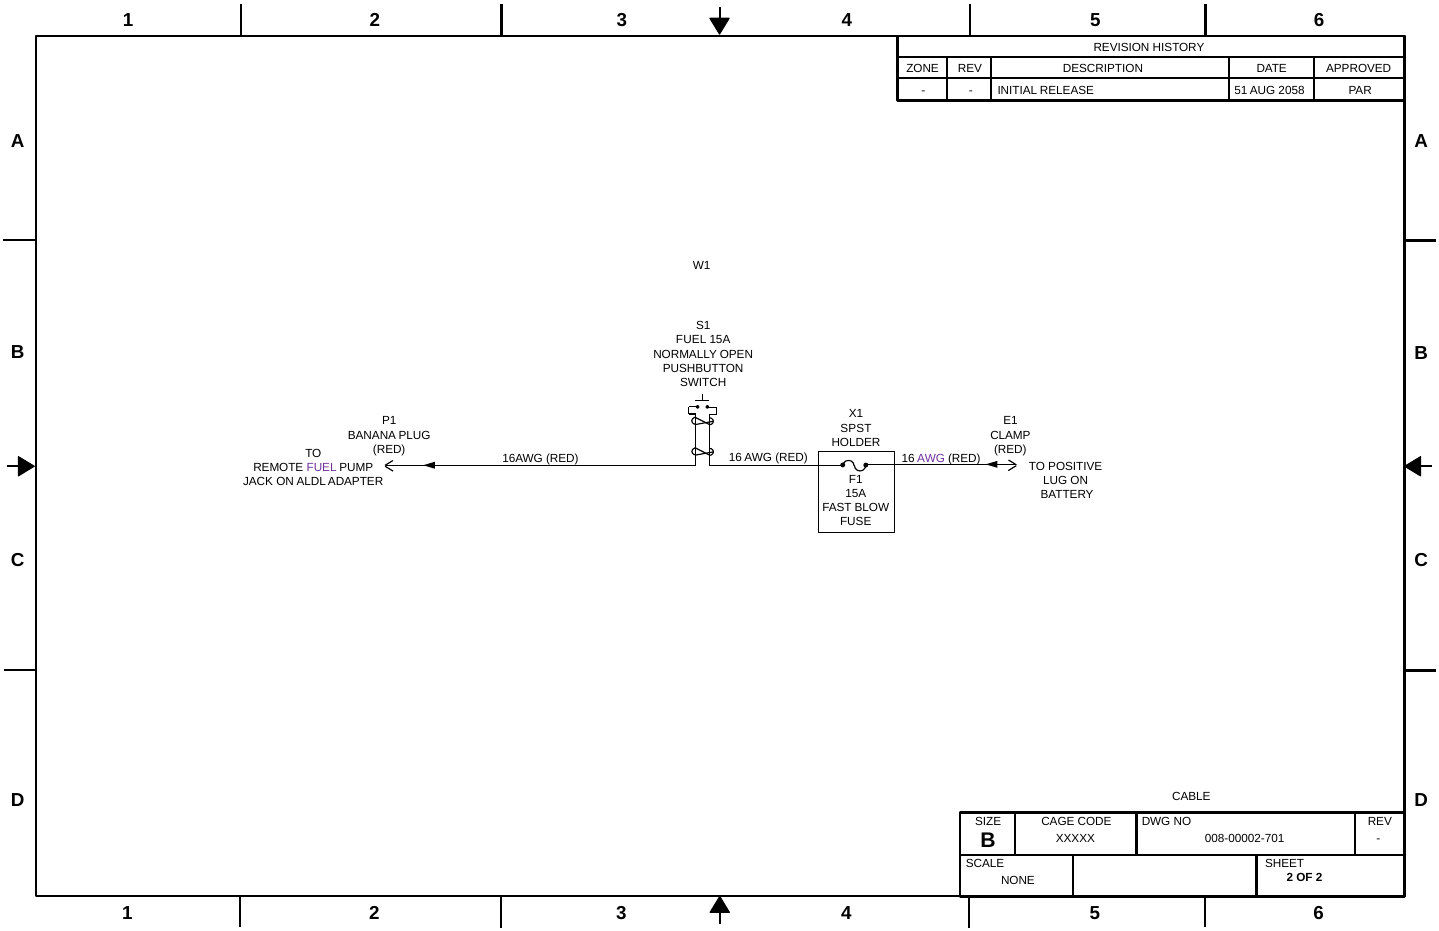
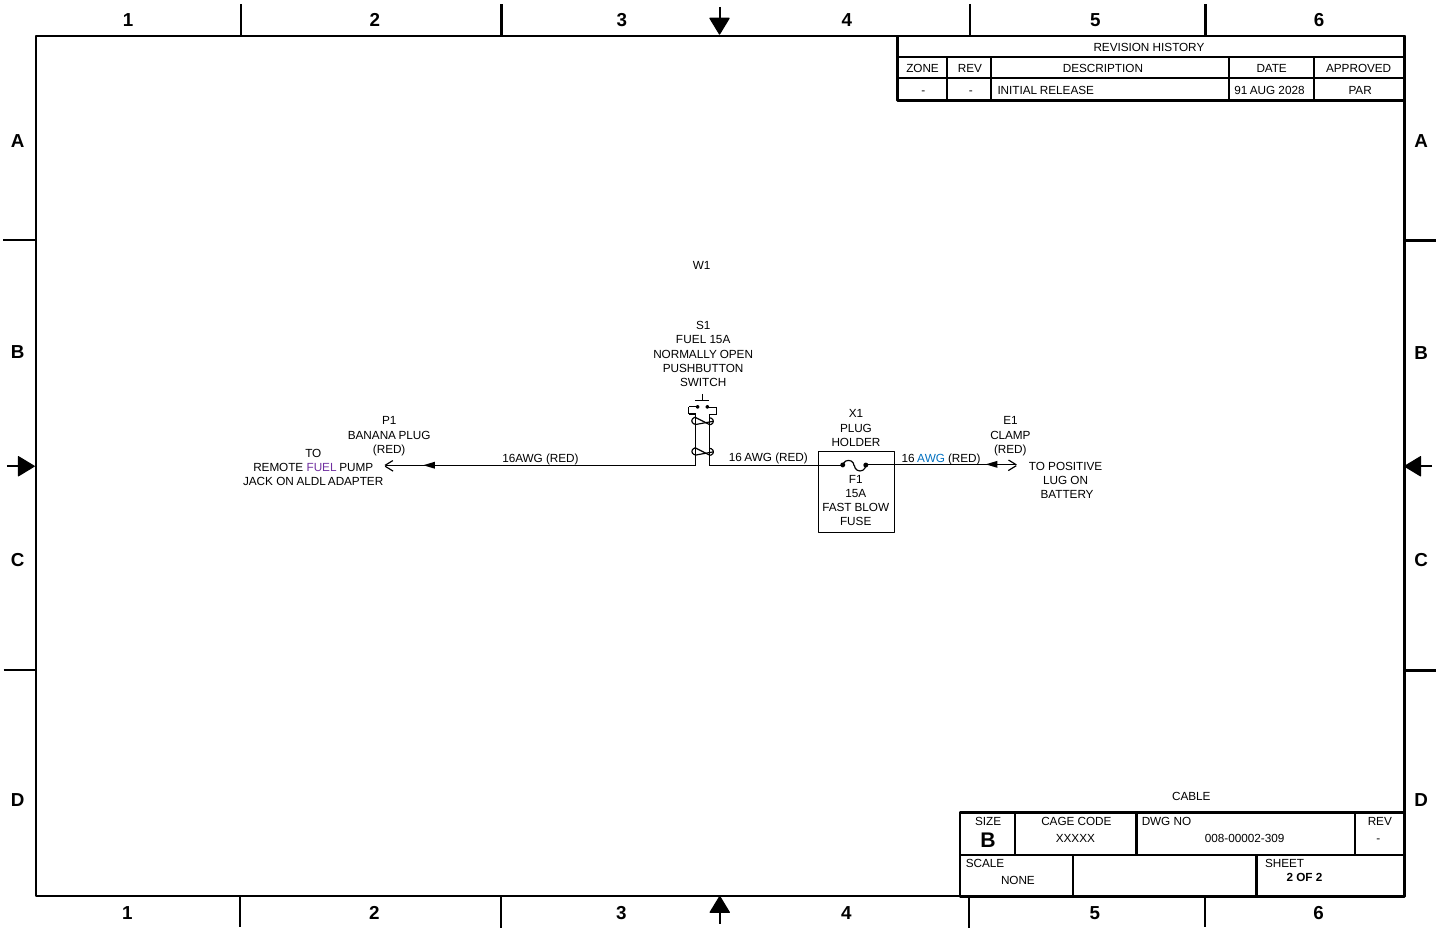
51: 51 -> 91 (1241, 90)
2058: 2058 -> 2028 (1292, 90)
SPST: SPST -> PLUG (856, 428)
AWG colour: purple -> blue (931, 459)
008-00002-701: 008-00002-701 -> 008-00002-309 (1245, 839)
